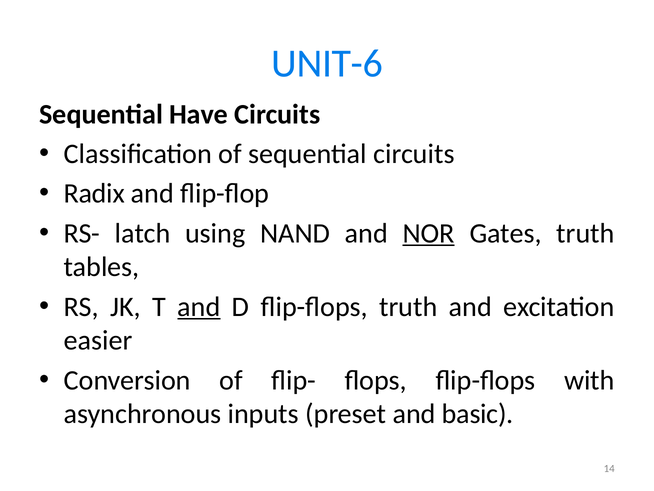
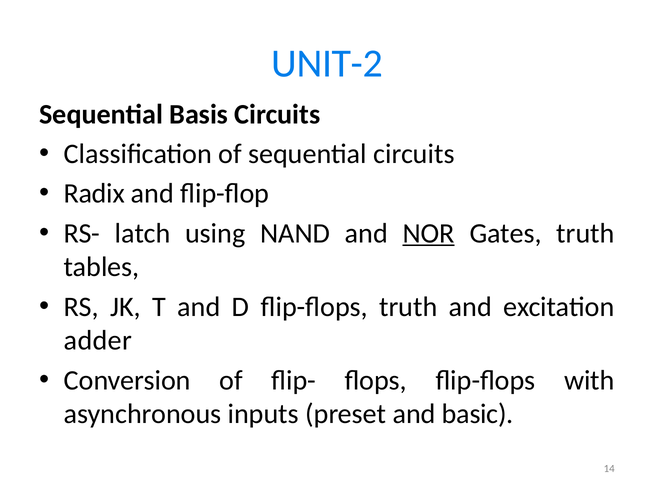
UNIT-6: UNIT-6 -> UNIT-2 (327, 63)
Have: Have -> Basis (199, 114)
and underline: present -> none (199, 306)
easier: easier -> adder (98, 340)
